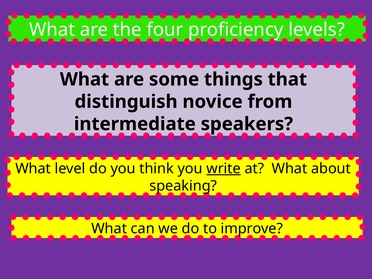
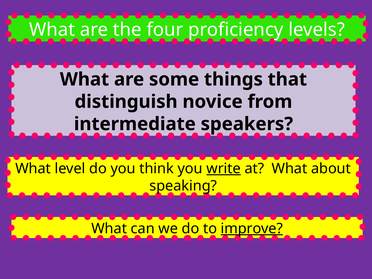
improve underline: none -> present (252, 229)
